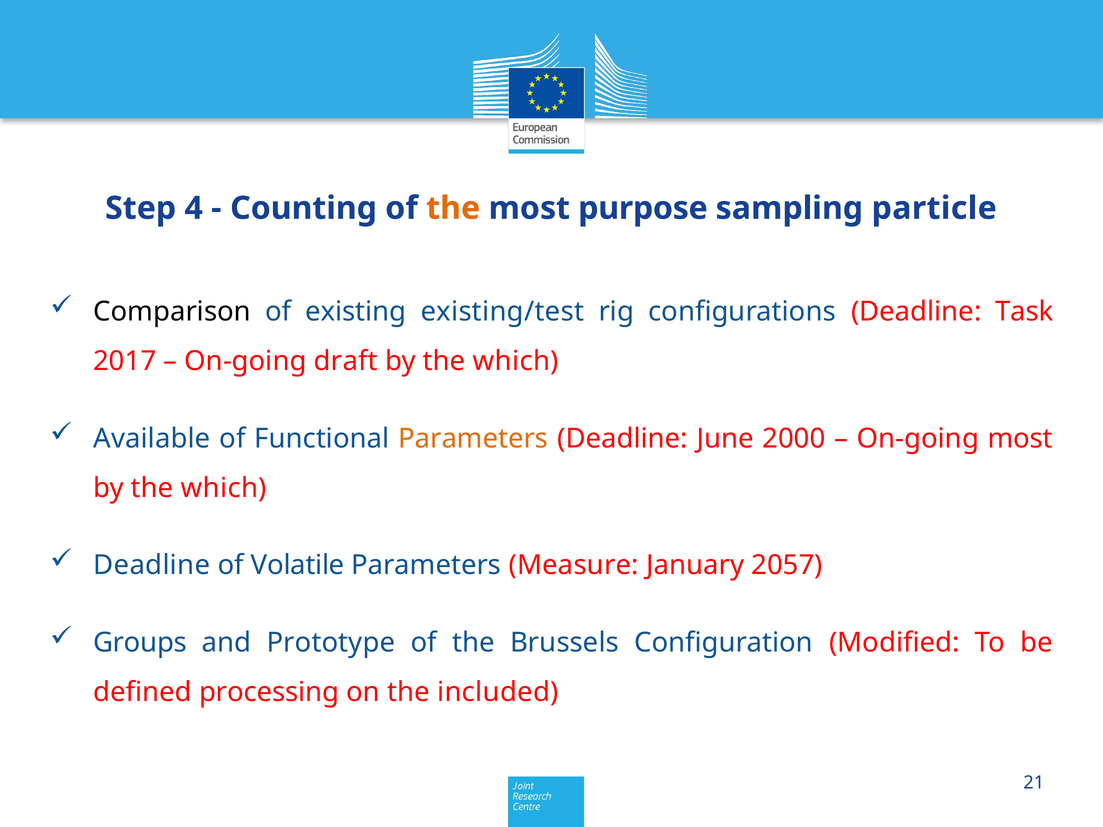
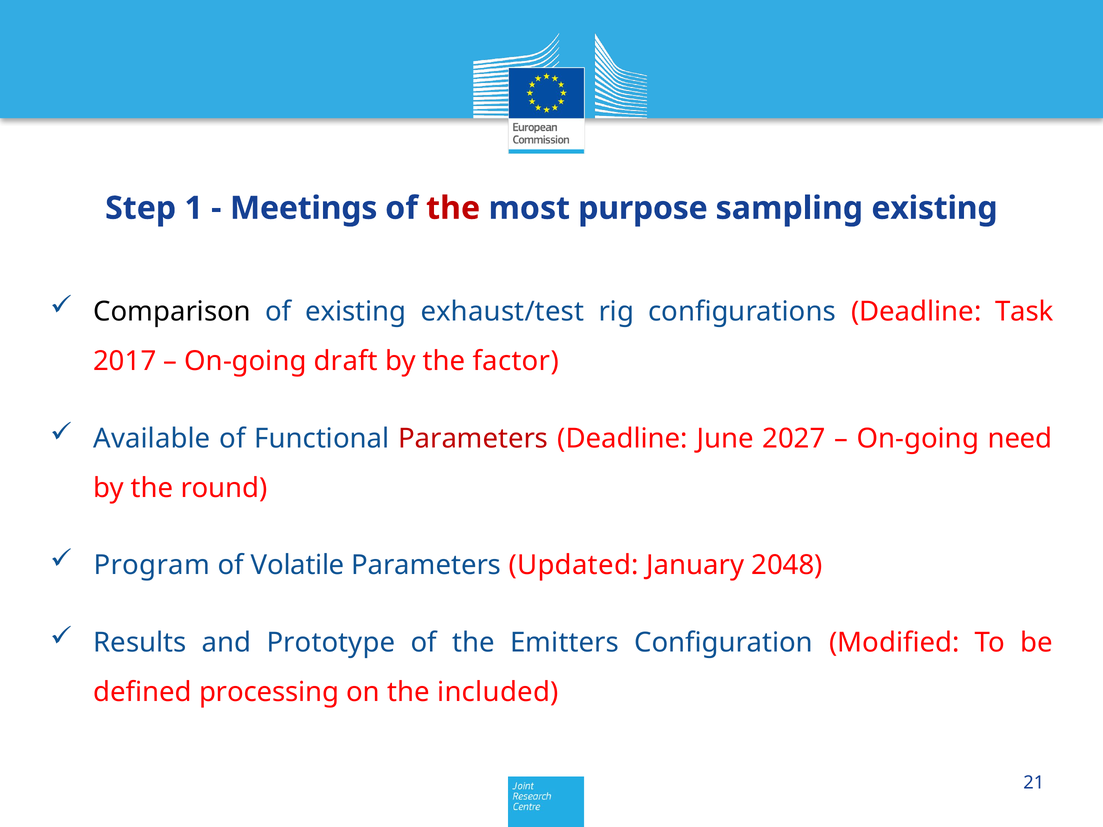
4: 4 -> 1 (194, 208)
Counting: Counting -> Meetings (304, 208)
the colour: orange -> red (453, 208)
sampling particle: particle -> existing (935, 208)
existing/test: existing/test -> exhaust/test (502, 312)
which: which -> factor (516, 361)
Parameters colour: orange -> red (473, 439)
2000: 2000 -> 2027 (794, 439)
On-going most: most -> need (1020, 439)
which: which -> round (224, 488)
Deadline: Deadline -> Program (152, 565)
Measure: Measure -> Updated (574, 565)
2057: 2057 -> 2048 (787, 565)
Groups: Groups -> Results (140, 643)
Brussels: Brussels -> Emitters (564, 643)
